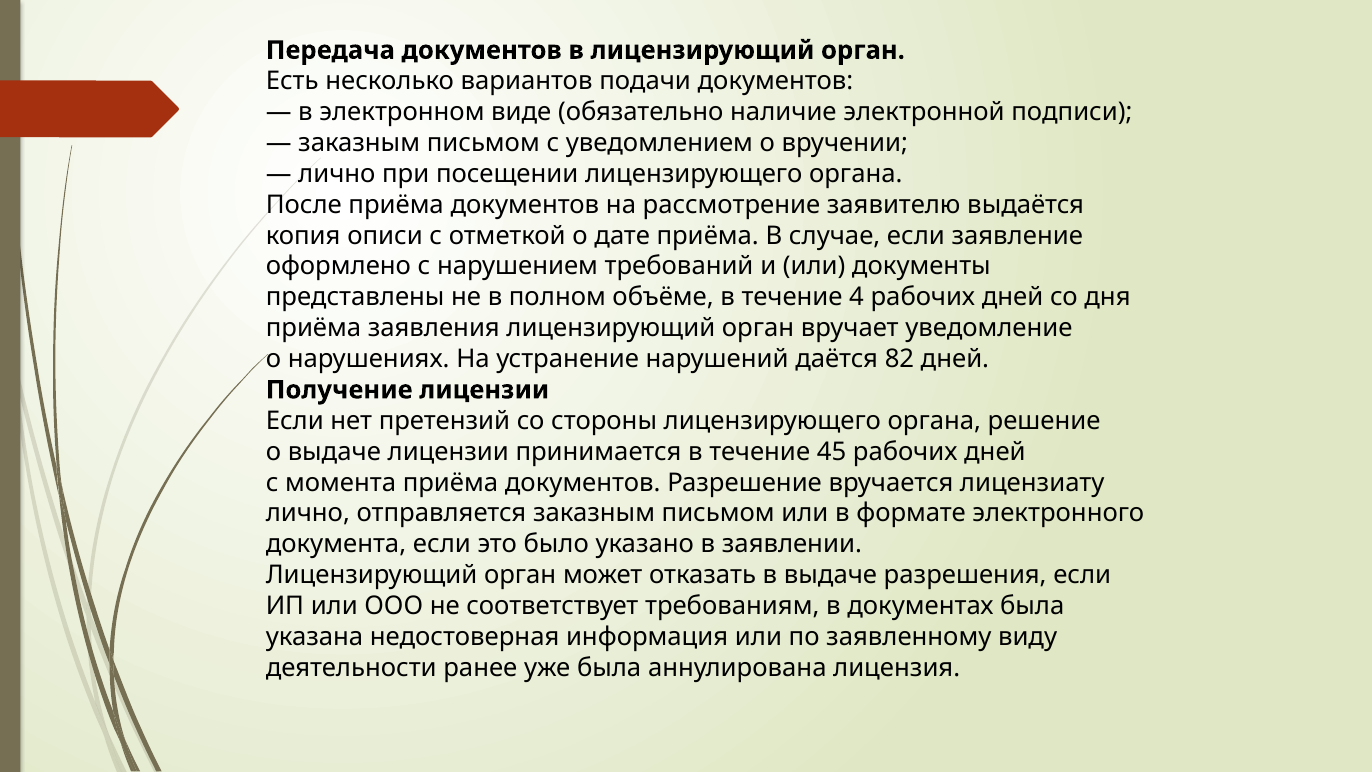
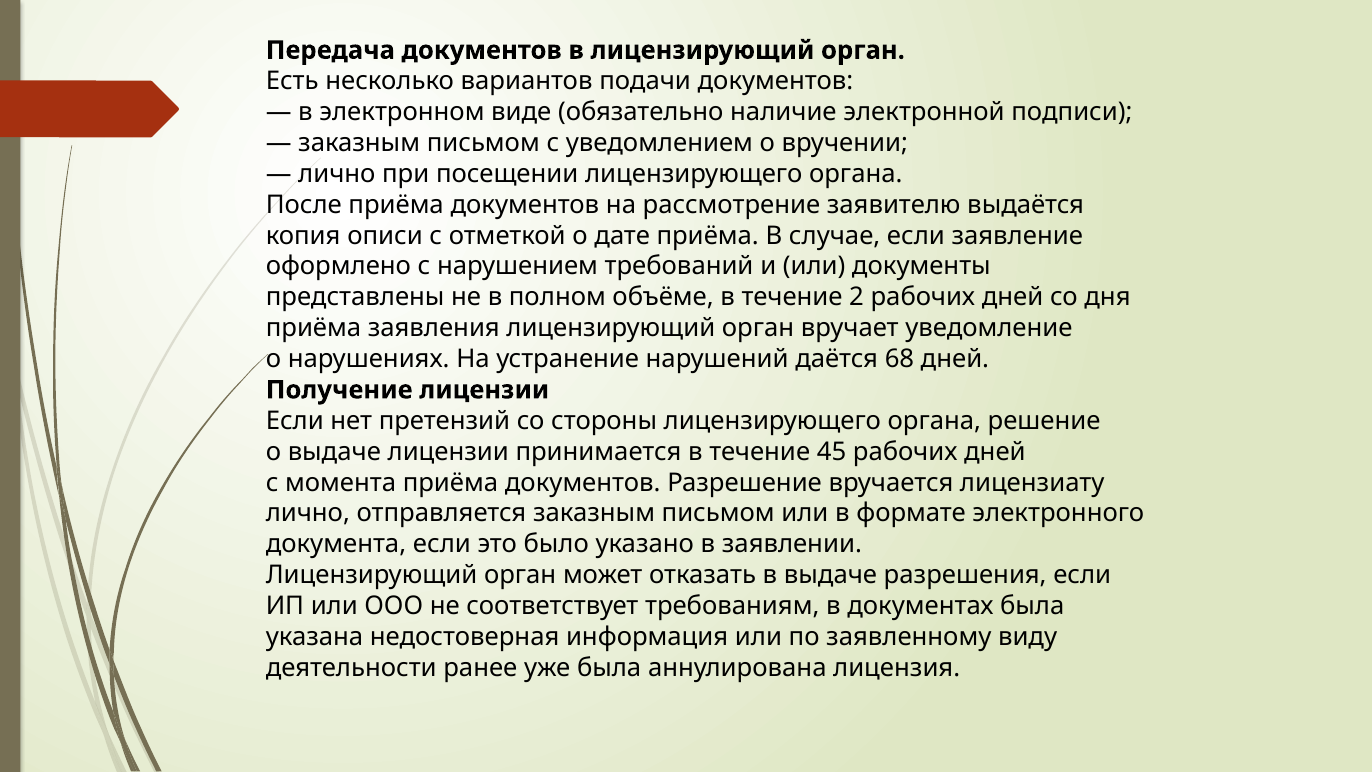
4: 4 -> 2 (857, 297)
82: 82 -> 68 (899, 359)
